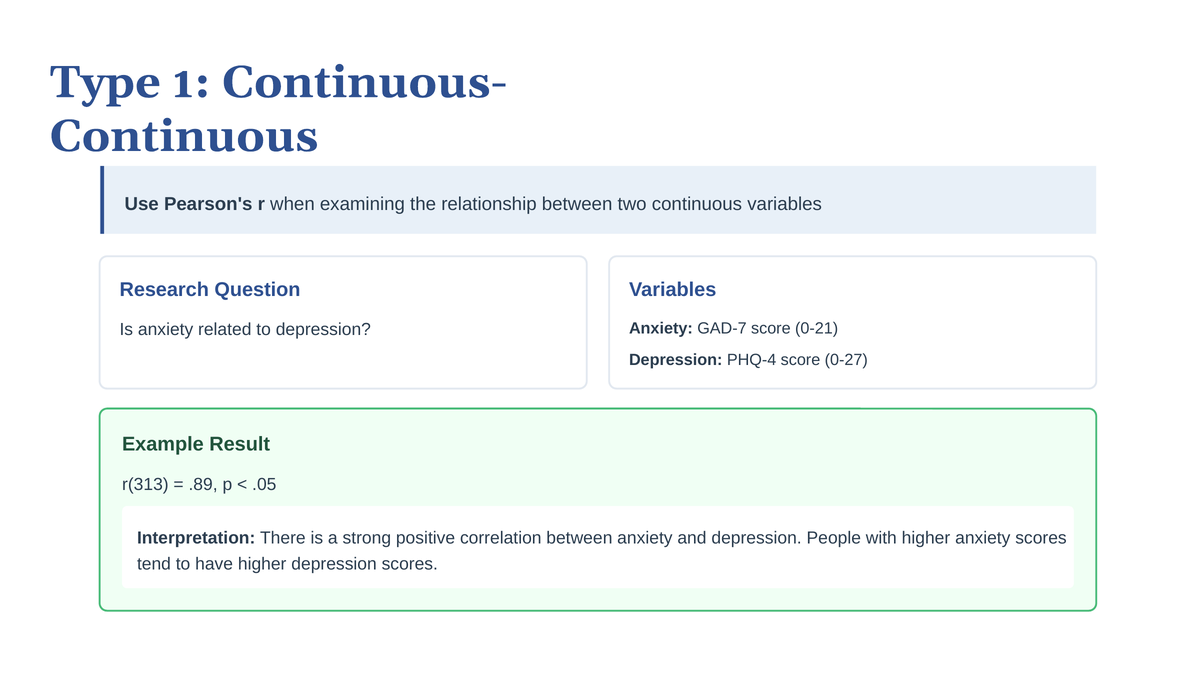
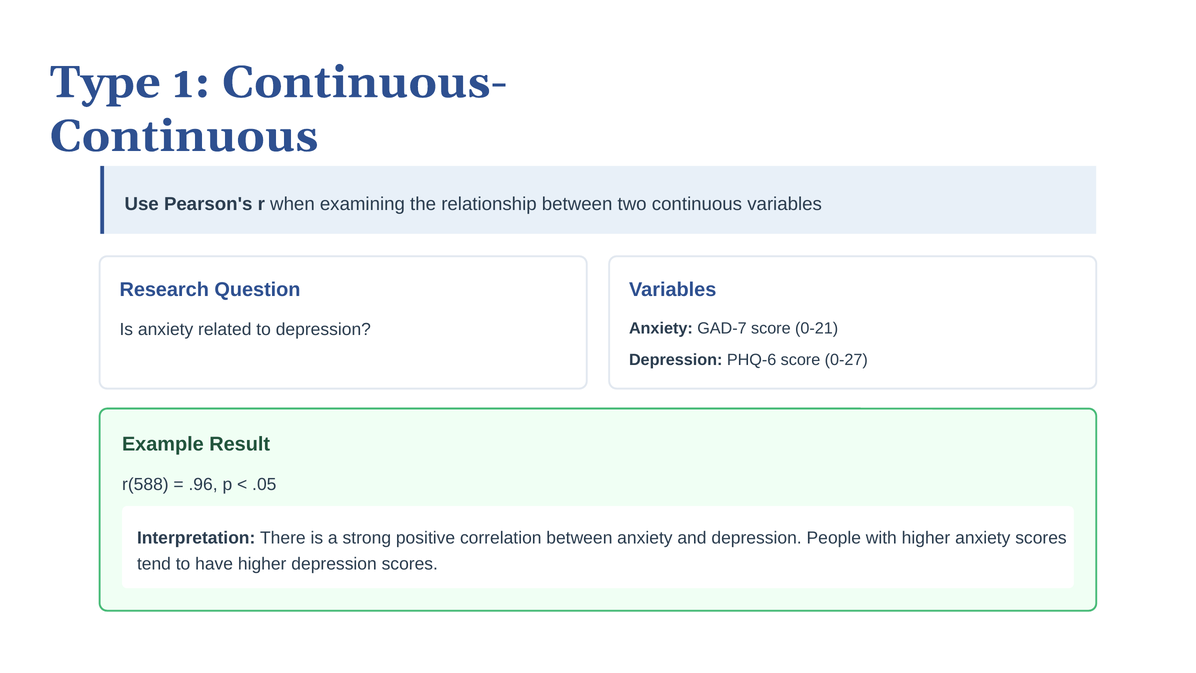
PHQ-4: PHQ-4 -> PHQ-6 (752, 360)
r(313: r(313 -> r(588 (145, 484)
.89: .89 -> .96 (203, 484)
